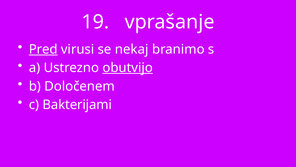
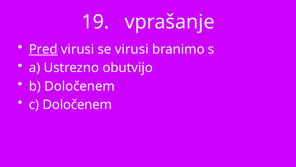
se nekaj: nekaj -> virusi (132, 49)
obutvijo underline: present -> none (128, 68)
c Bakterijami: Bakterijami -> Določenem (77, 104)
